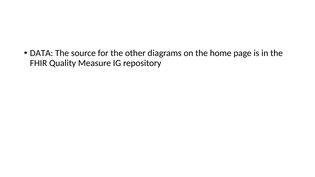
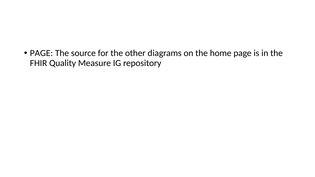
DATA: DATA -> PAGE (41, 53)
